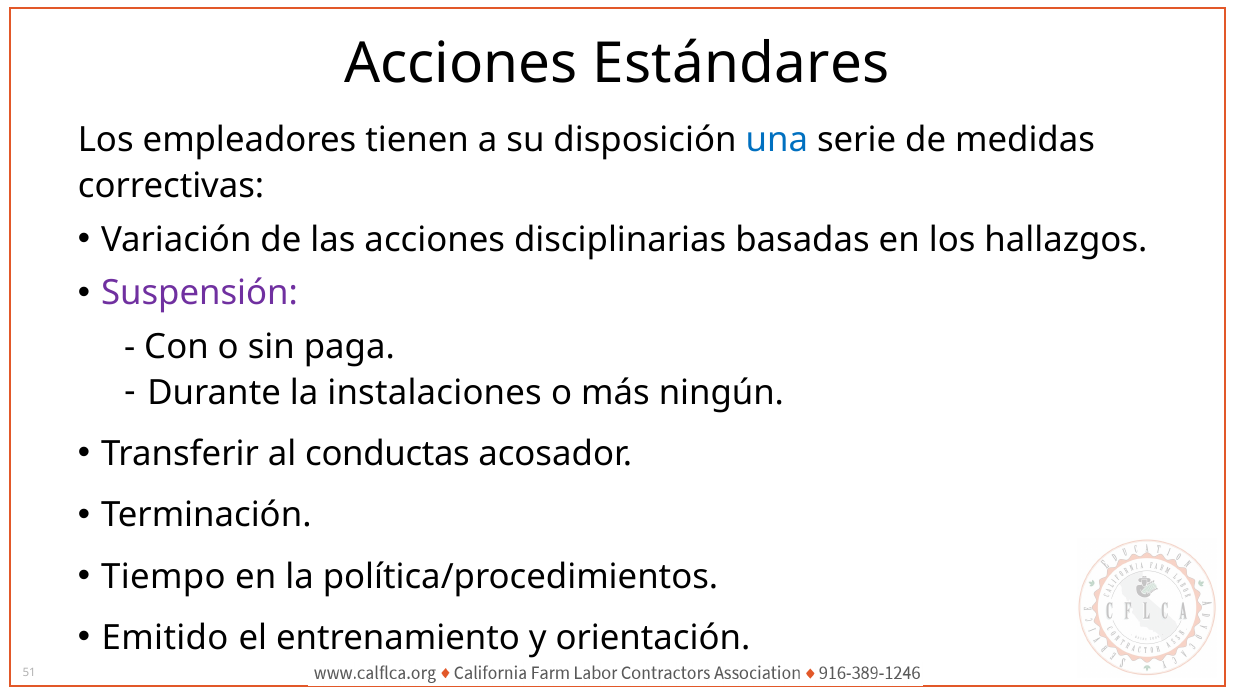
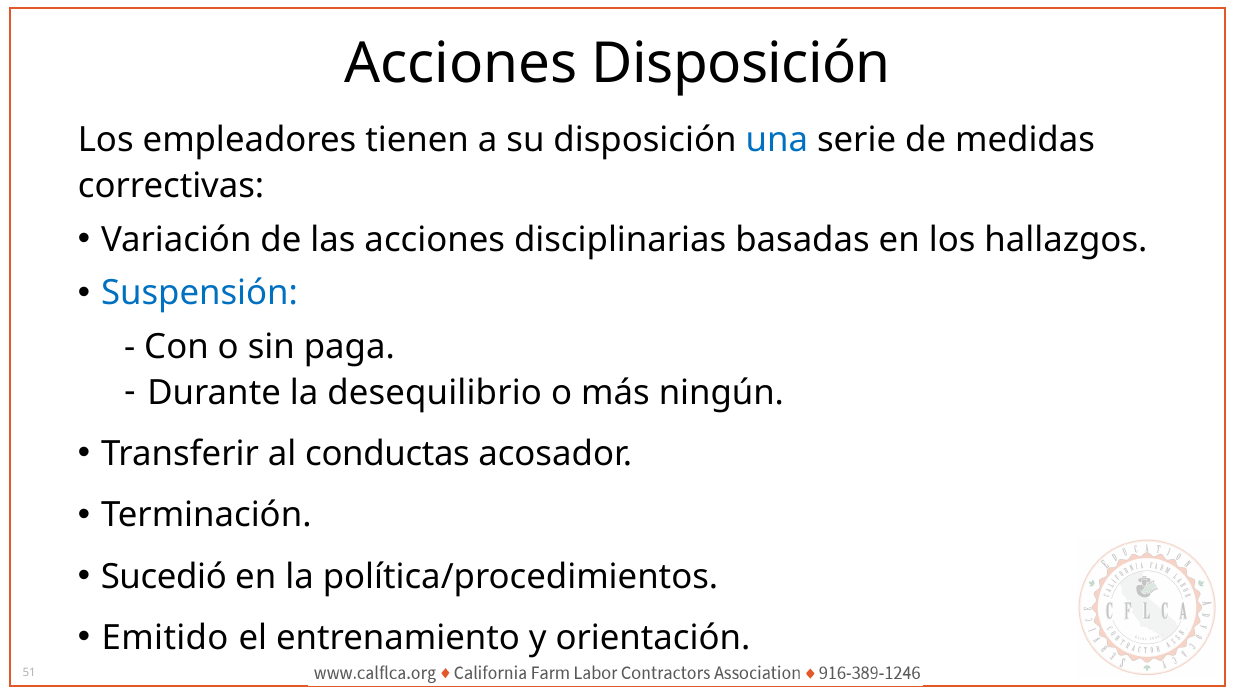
Acciones Estándares: Estándares -> Disposición (741, 64)
Suspensión colour: purple -> blue (199, 293)
instalaciones: instalaciones -> desequilibrio (435, 393)
Tiempo: Tiempo -> Sucedió (164, 577)
